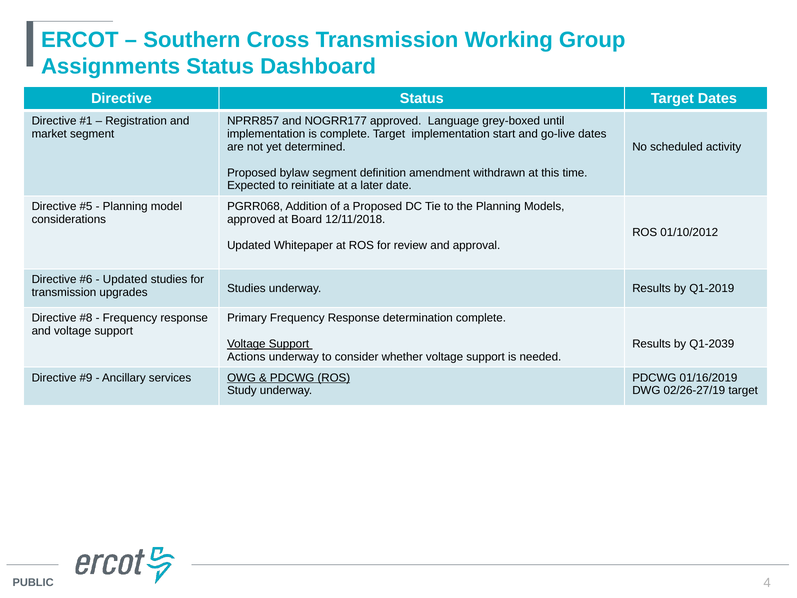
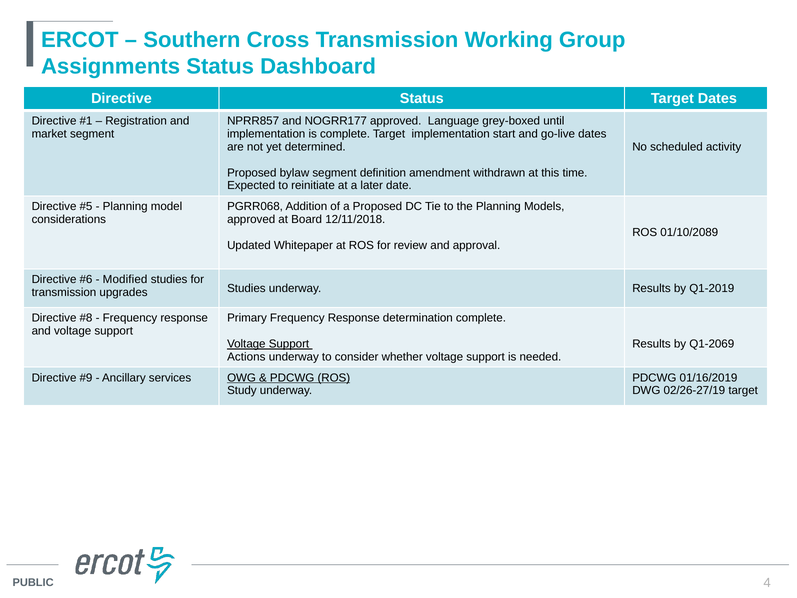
01/10/2012: 01/10/2012 -> 01/10/2089 (689, 232)
Updated: Updated -> Modified (125, 279)
Q1-2039: Q1-2039 -> Q1-2069 (712, 344)
